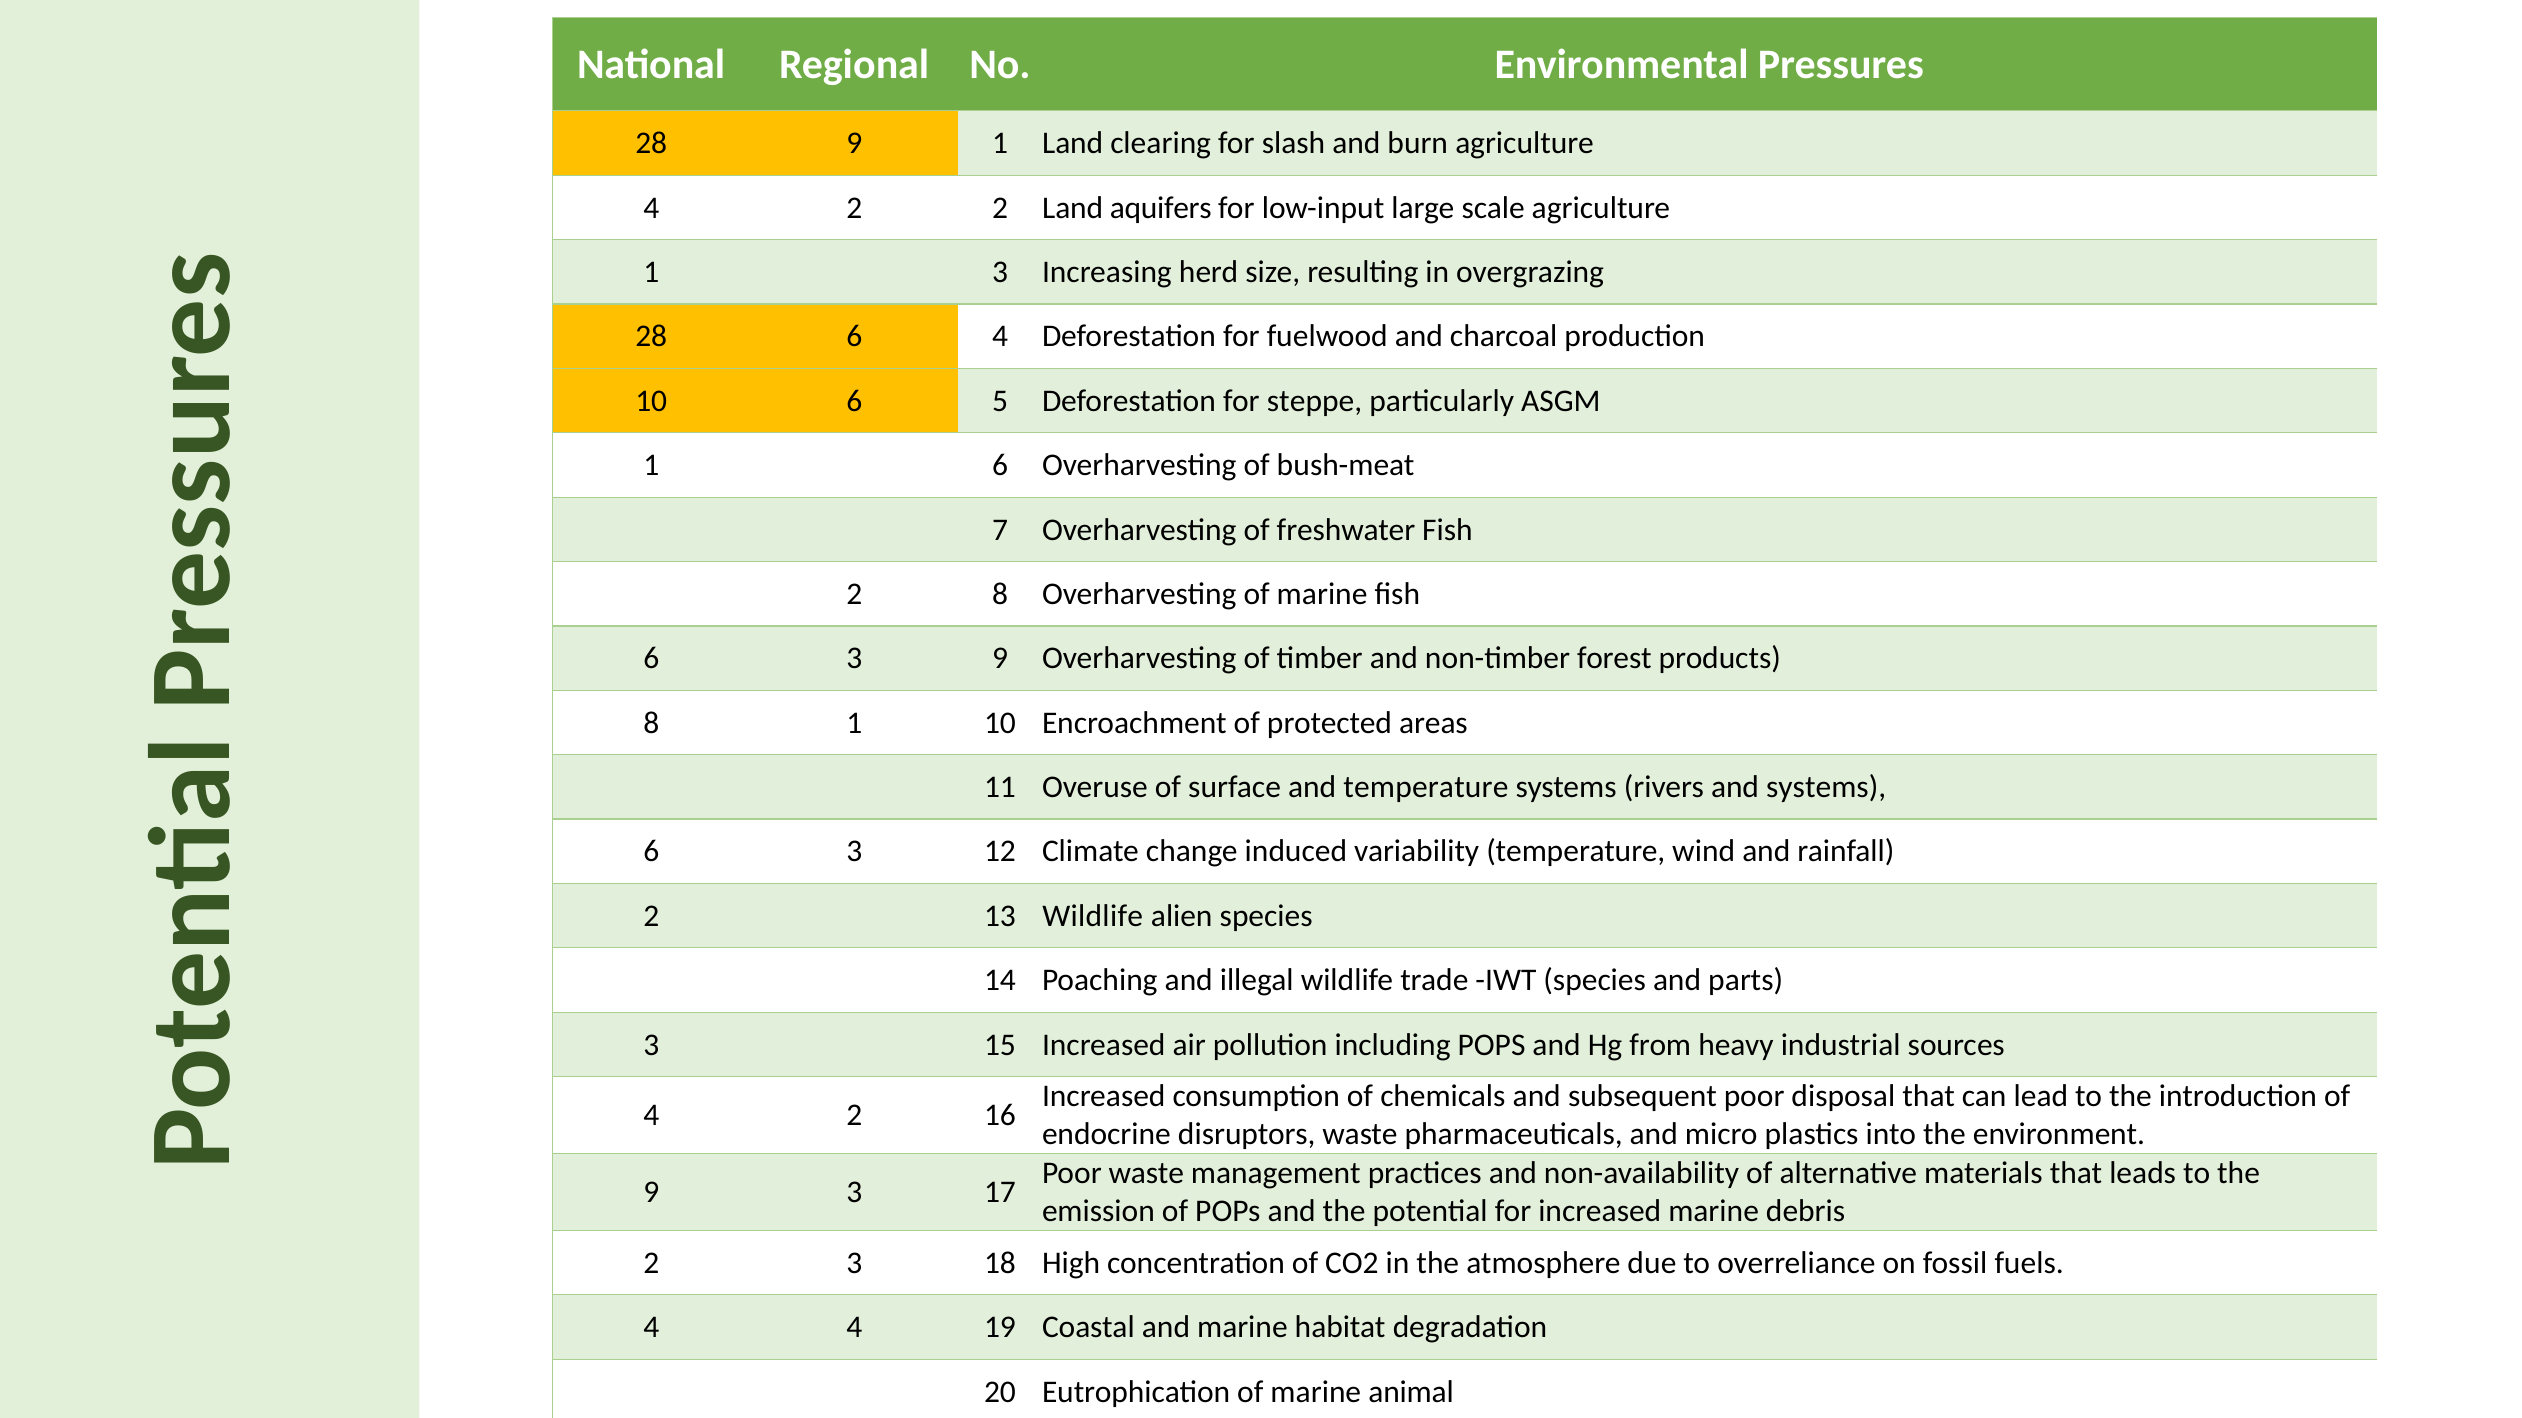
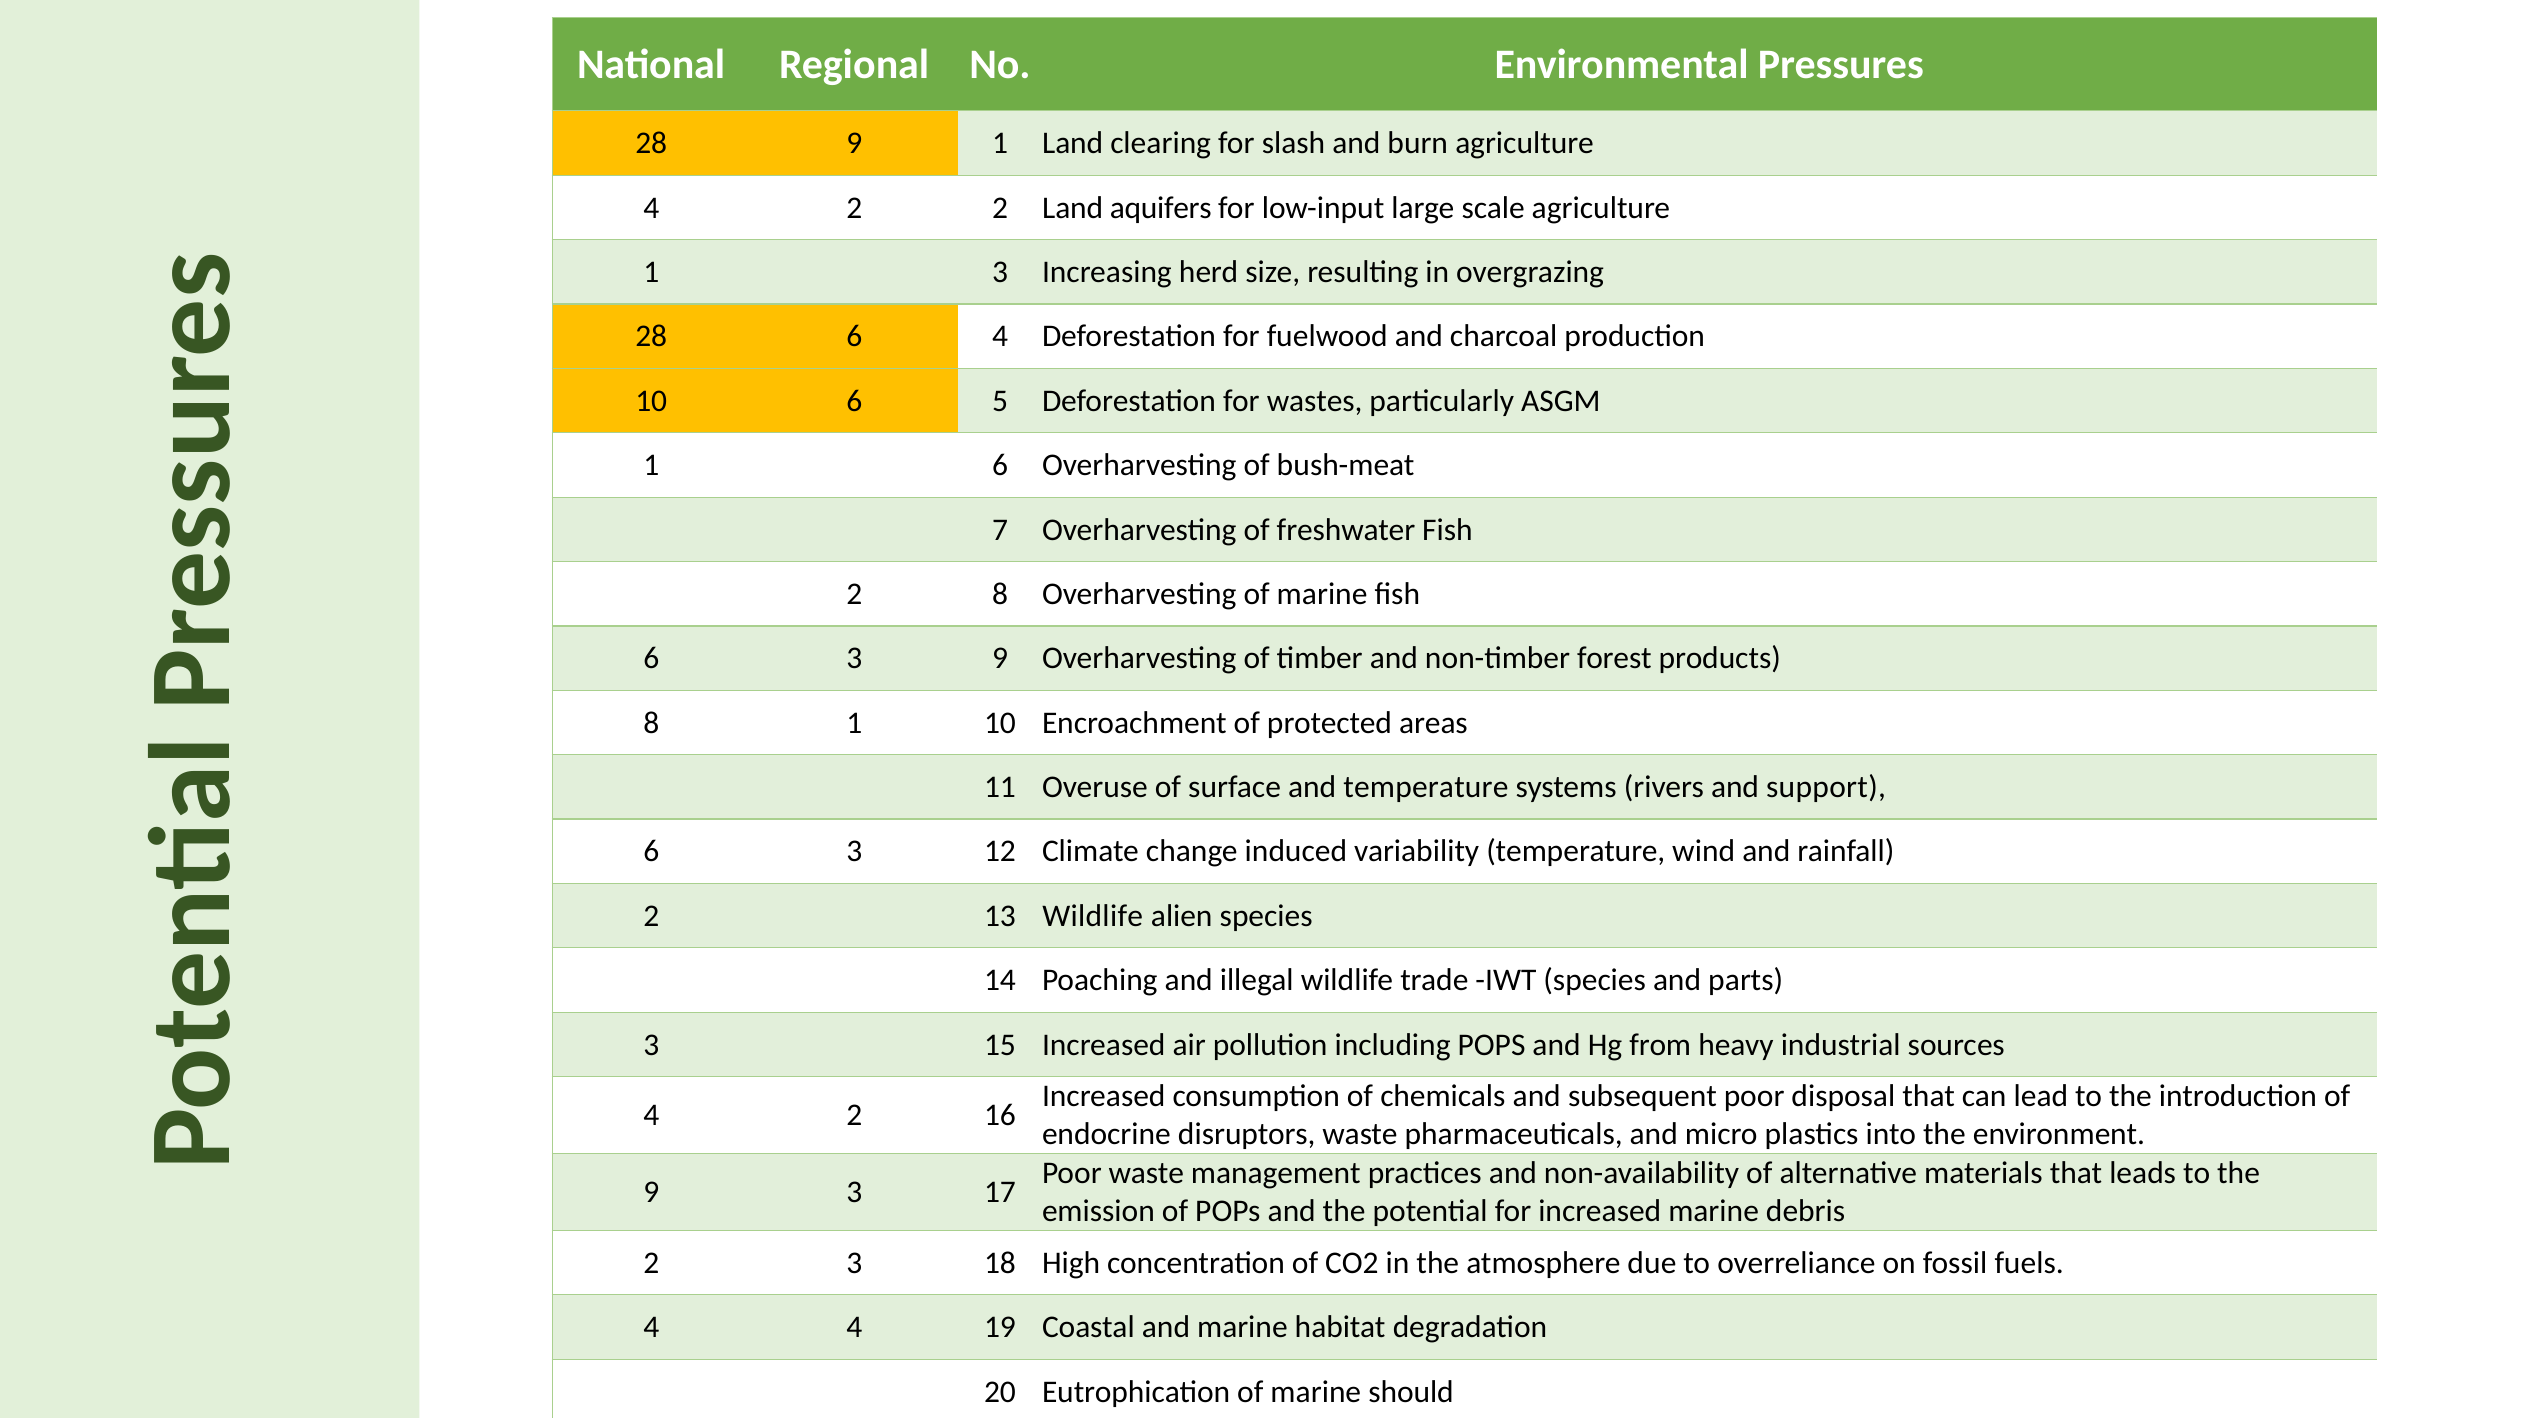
steppe: steppe -> wastes (1315, 401)
and systems: systems -> support (1826, 788)
animal: animal -> should (1411, 1392)
